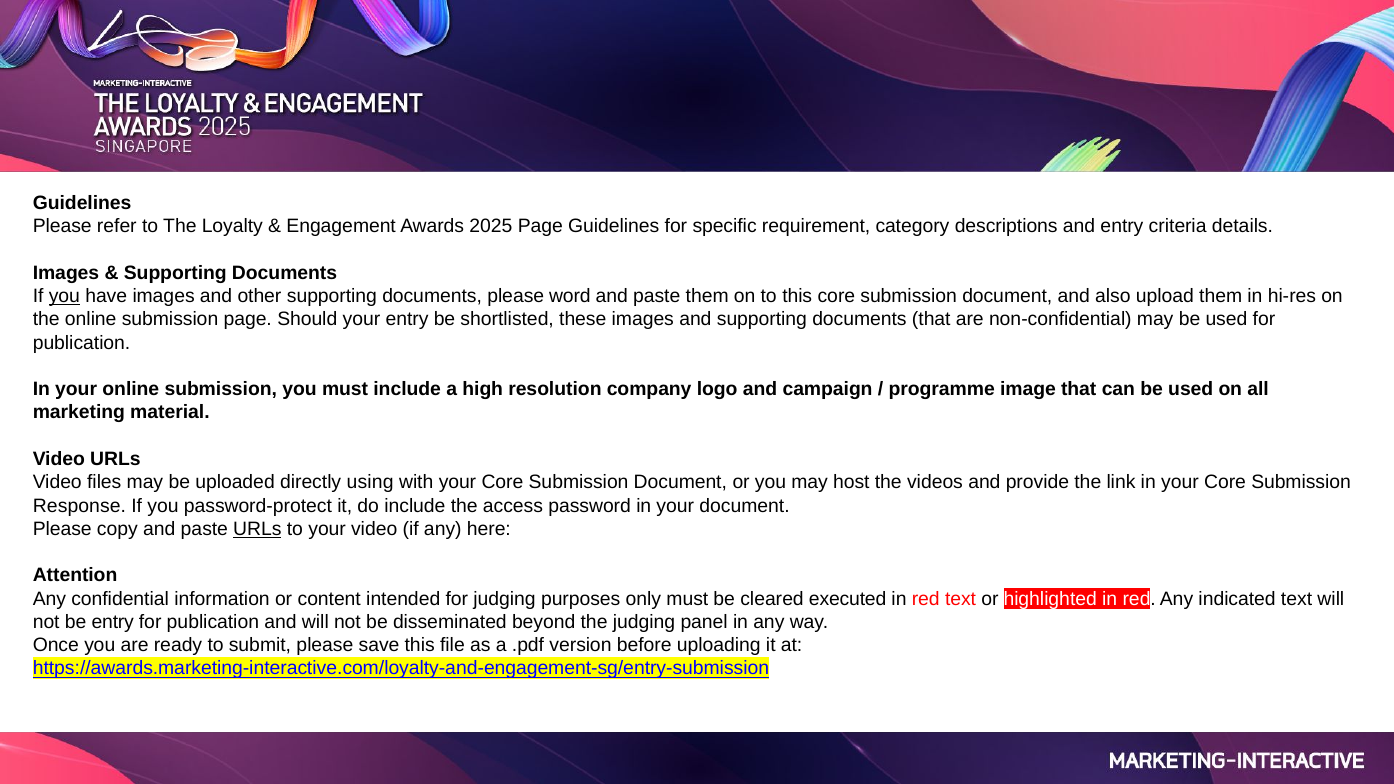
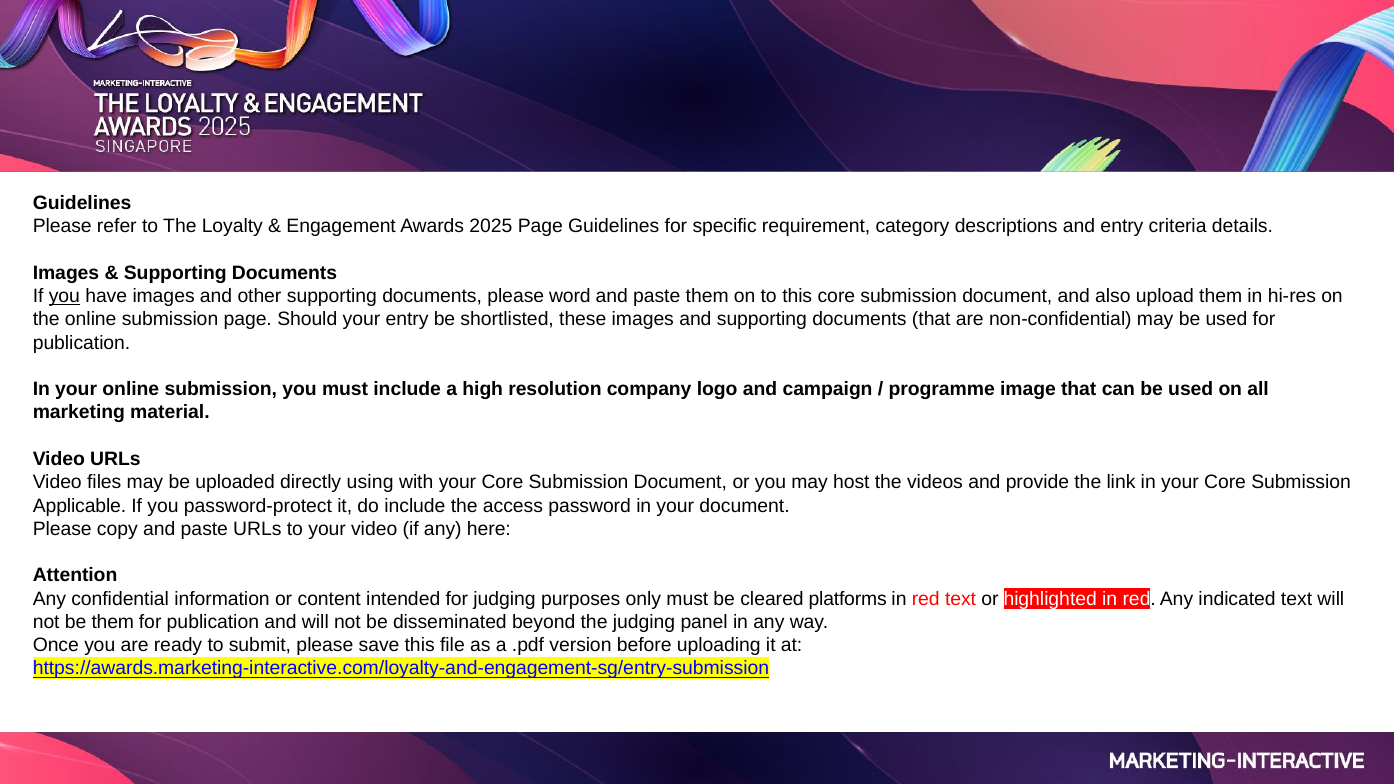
Response: Response -> Applicable (80, 506)
URLs underline: present -> none (257, 529)
executed: executed -> platforms (848, 599)
be entry: entry -> them (113, 622)
